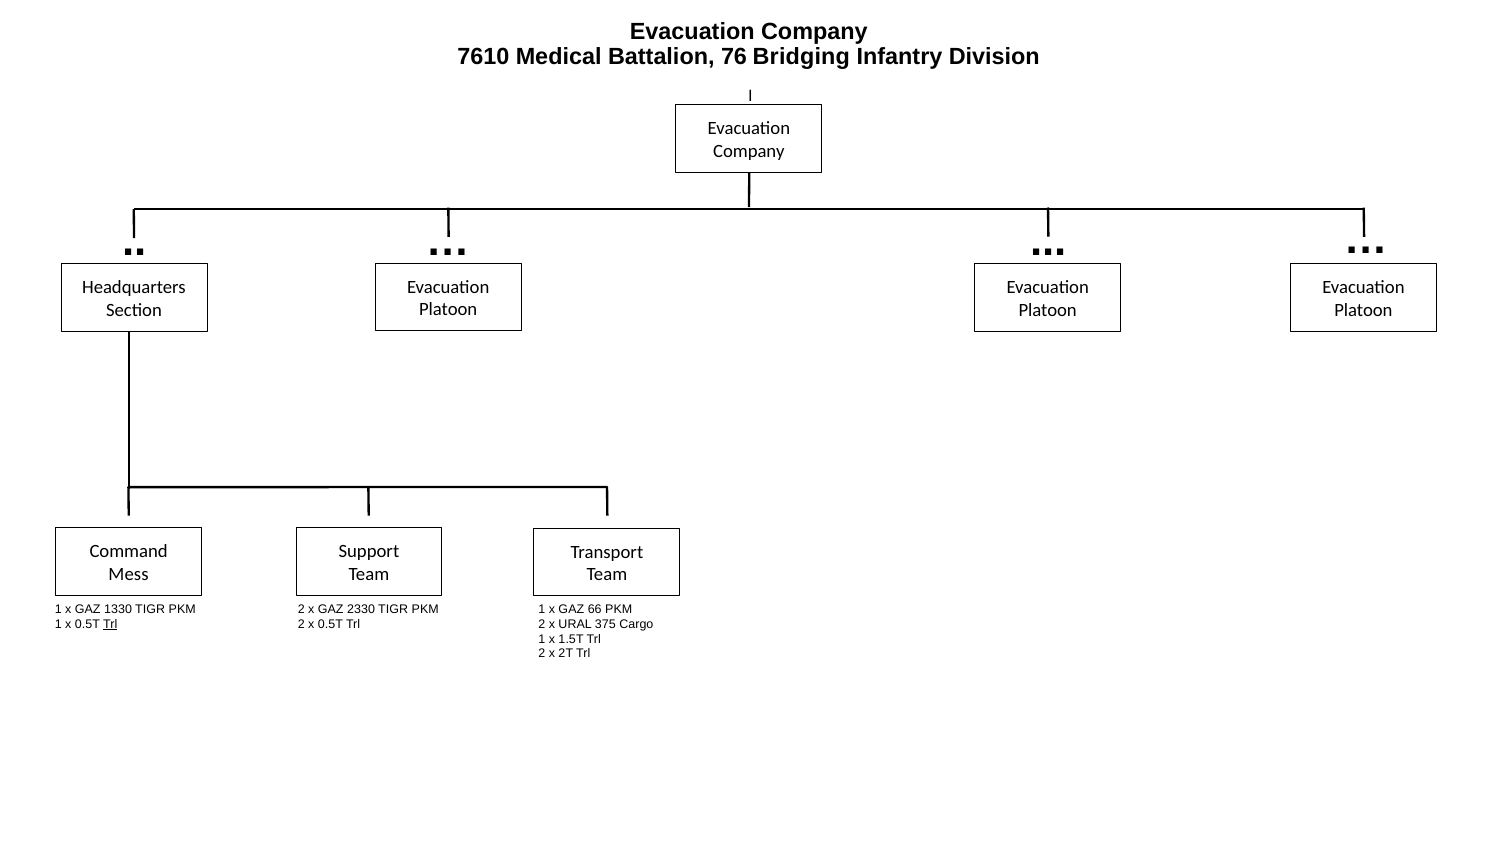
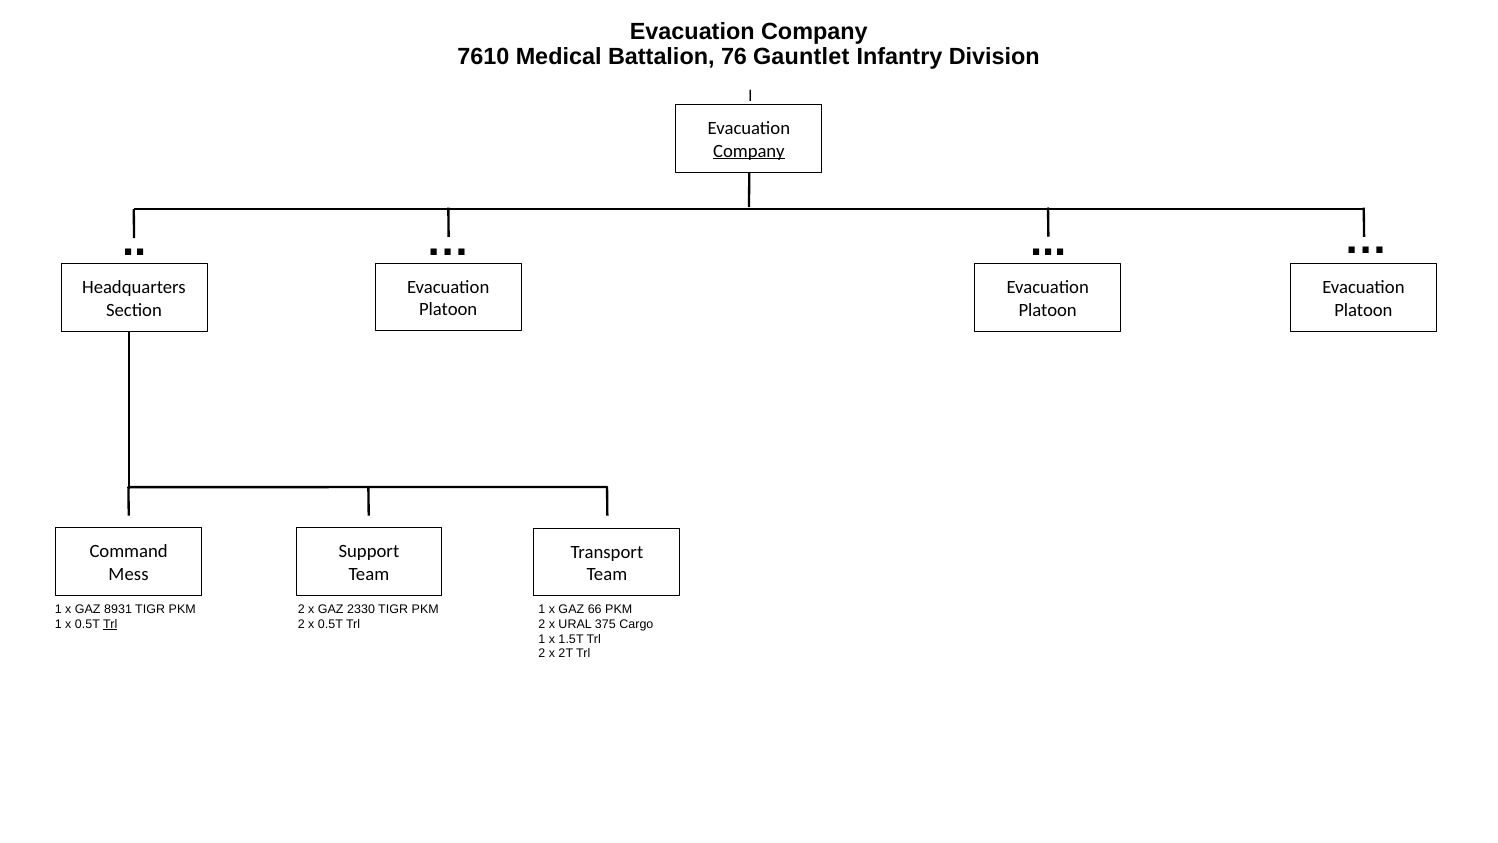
Bridging: Bridging -> Gauntlet (801, 57)
Company underline: none -> present (749, 151)
1330: 1330 -> 8931 (118, 609)
